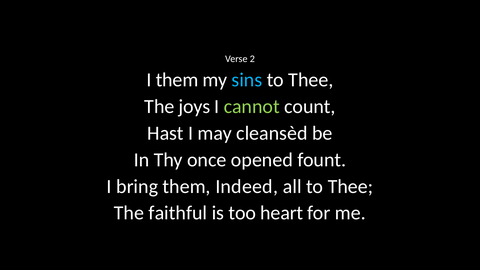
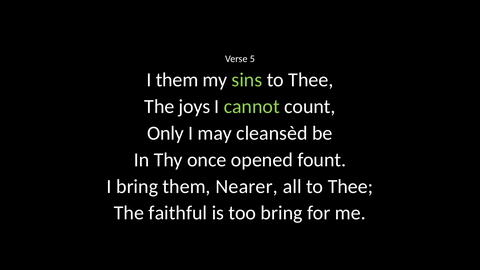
2: 2 -> 5 (252, 59)
sins colour: light blue -> light green (247, 80)
Hast: Hast -> Only (166, 133)
Indeed: Indeed -> Nearer (247, 186)
too heart: heart -> bring (282, 213)
